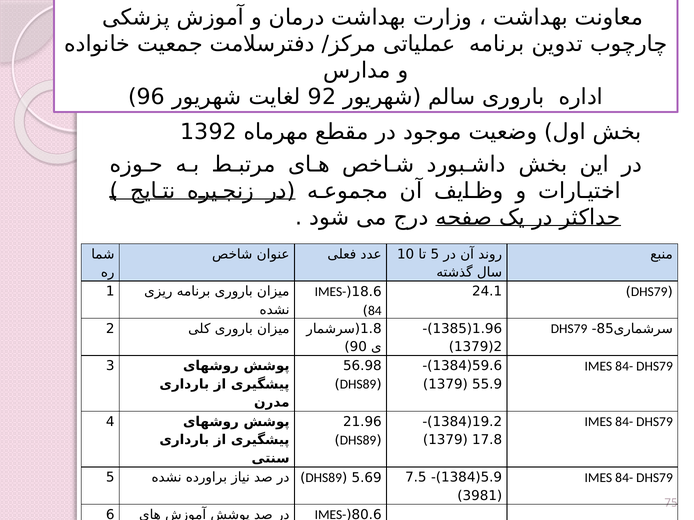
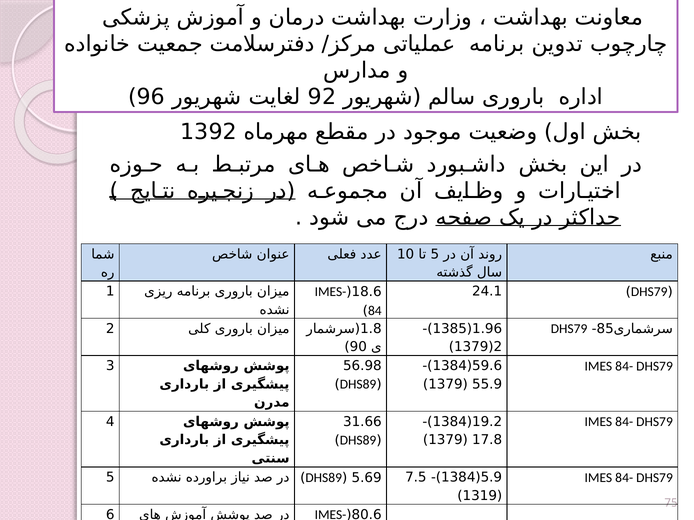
21.96: 21.96 -> 31.66 (362, 422)
3981: 3981 -> 1319 (480, 496)
